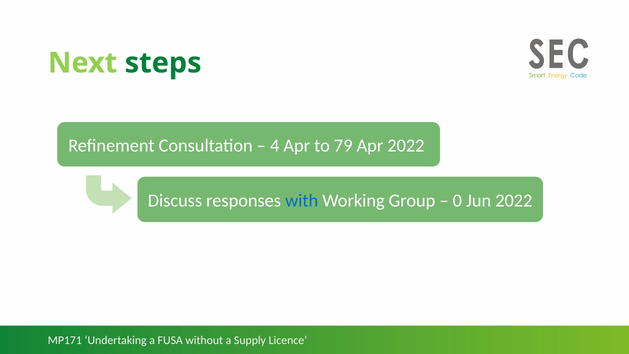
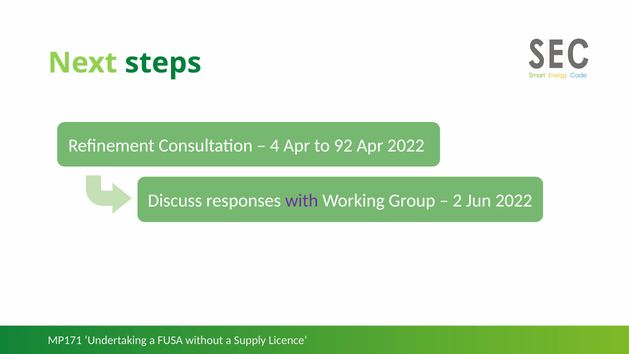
79: 79 -> 92 (343, 145)
with colour: blue -> purple (302, 201)
0: 0 -> 2 (457, 201)
